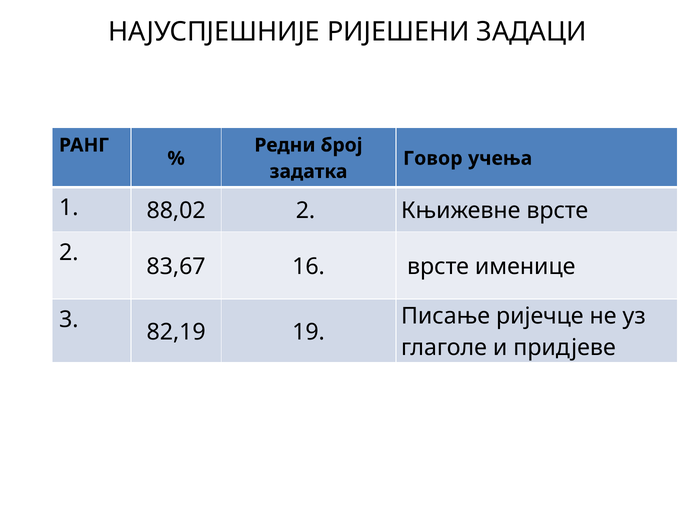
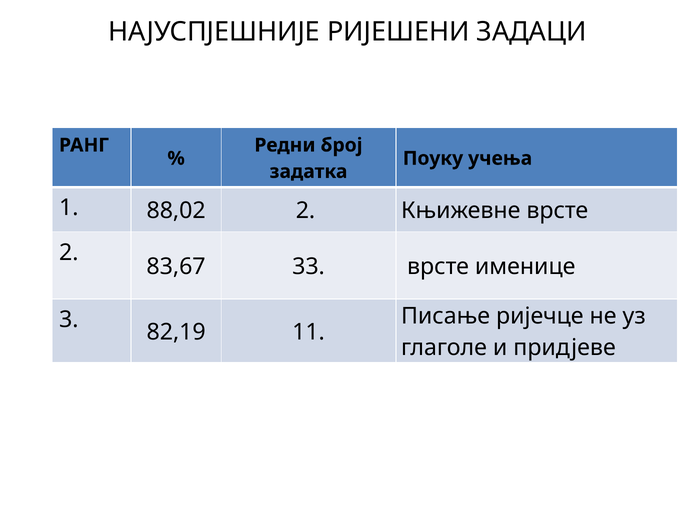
Говор: Говор -> Поуку (433, 158)
16: 16 -> 33 (308, 267)
19: 19 -> 11 (308, 332)
